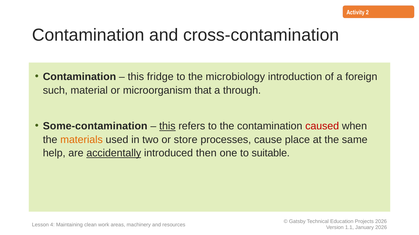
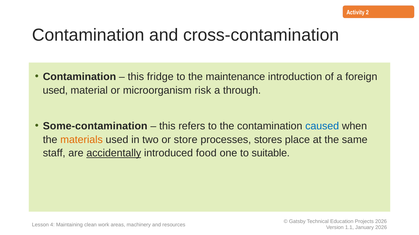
microbiology: microbiology -> maintenance (235, 77)
such: such -> used (55, 91)
that: that -> risk (203, 91)
this underline: present -> none (167, 126)
caused colour: red -> blue (322, 126)
cause: cause -> stores (268, 140)
help: help -> staff (54, 154)
then: then -> food (206, 154)
